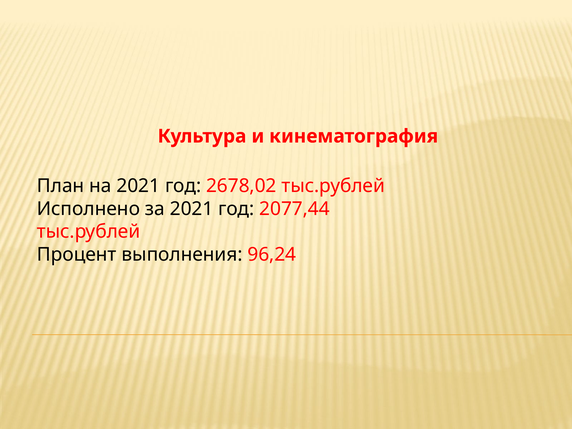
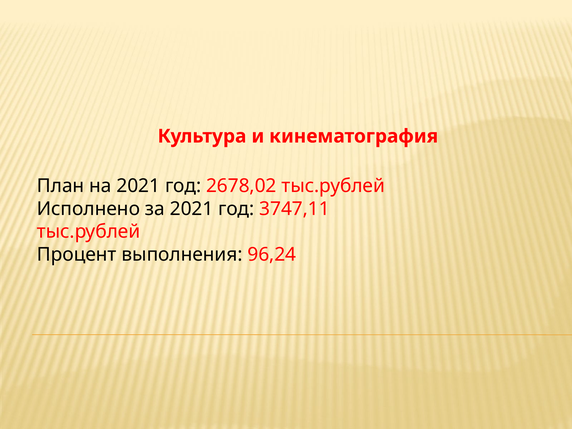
2077,44: 2077,44 -> 3747,11 (295, 209)
